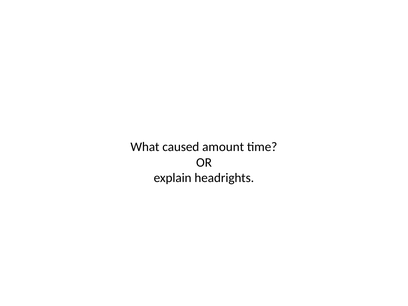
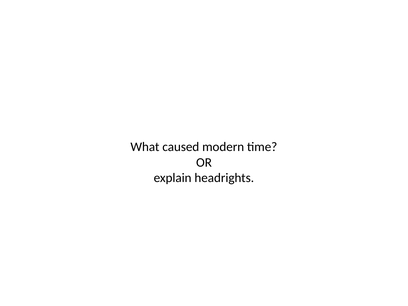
amount: amount -> modern (223, 147)
